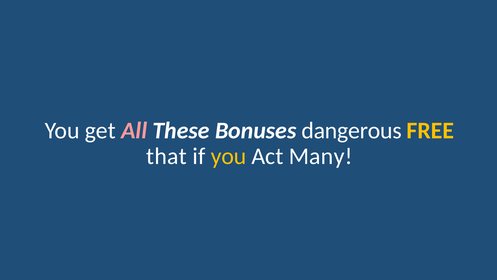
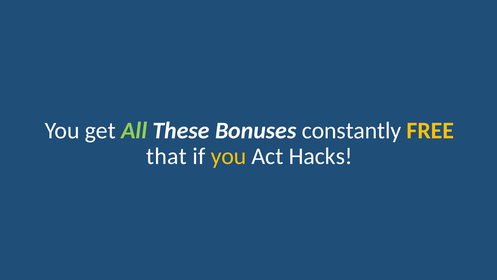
All colour: pink -> light green (134, 130)
dangerous: dangerous -> constantly (352, 130)
Many: Many -> Hacks (321, 156)
